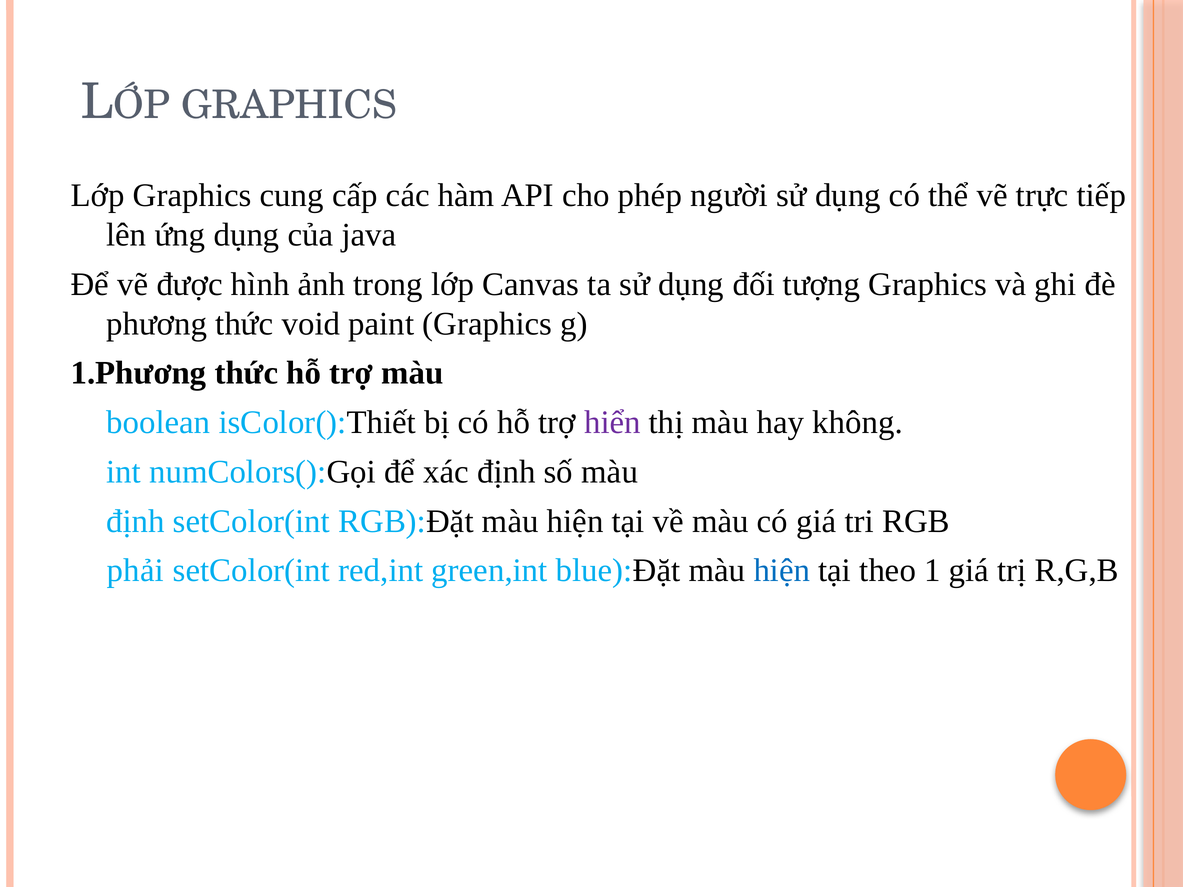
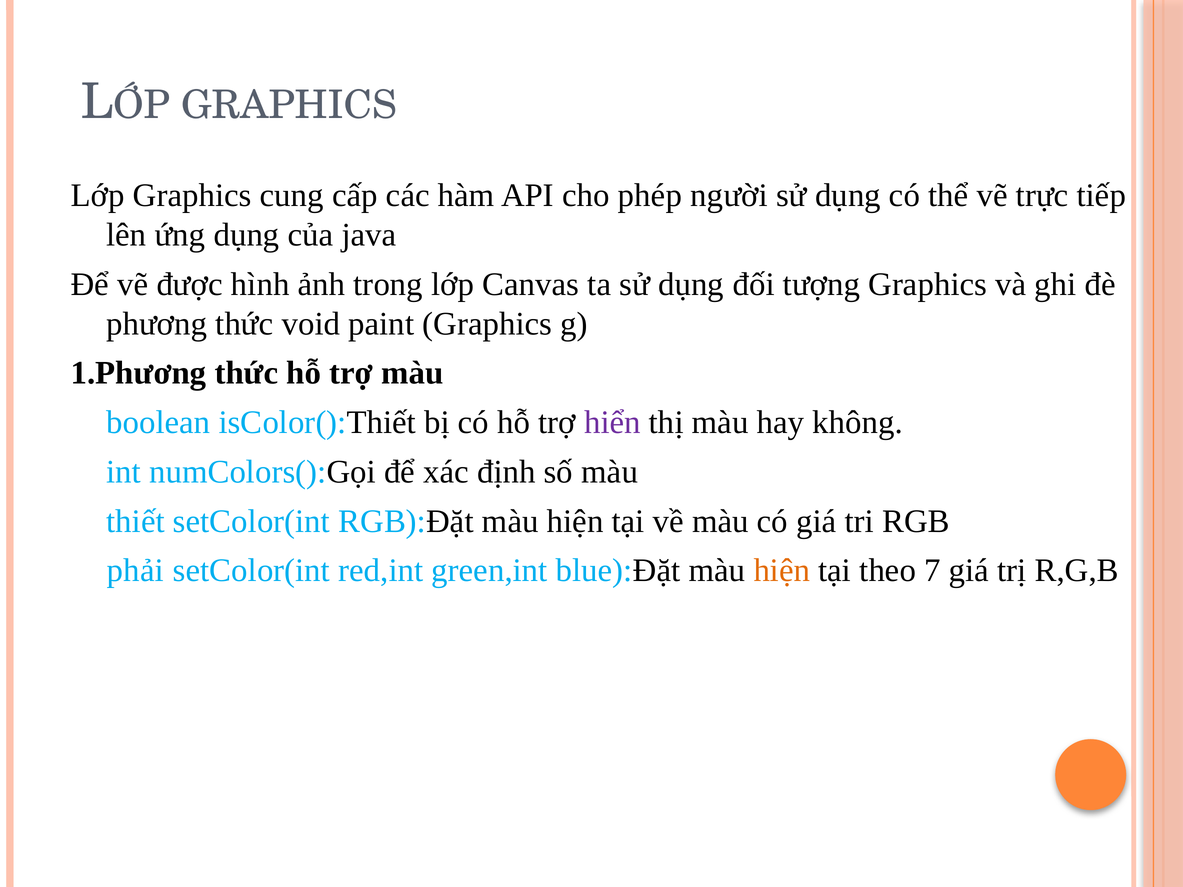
định: định -> thiết (135, 521)
hiện colour: blue -> orange (782, 571)
1: 1 -> 7 (932, 571)
